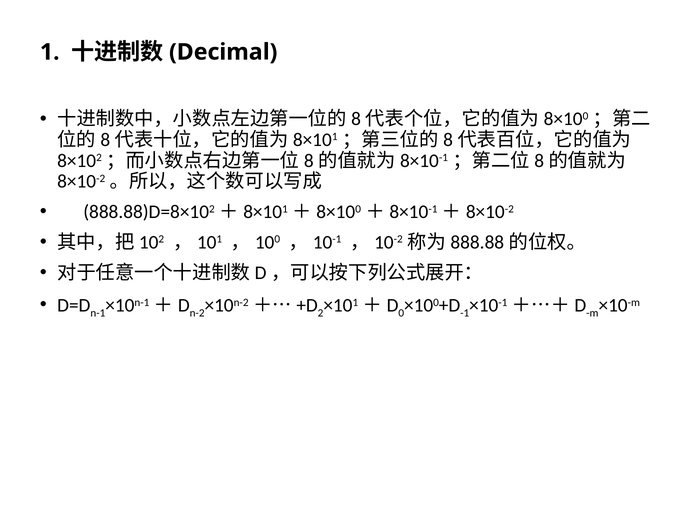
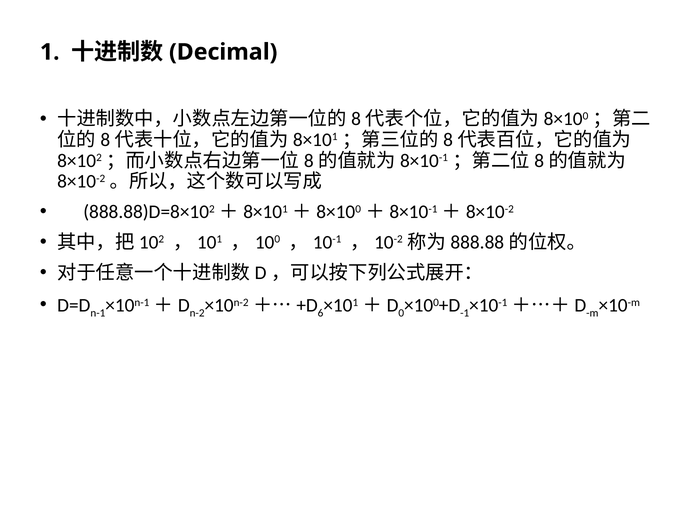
2: 2 -> 6 (321, 313)
